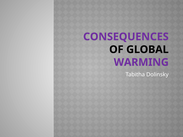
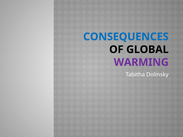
CONSEQUENCES colour: purple -> blue (126, 37)
